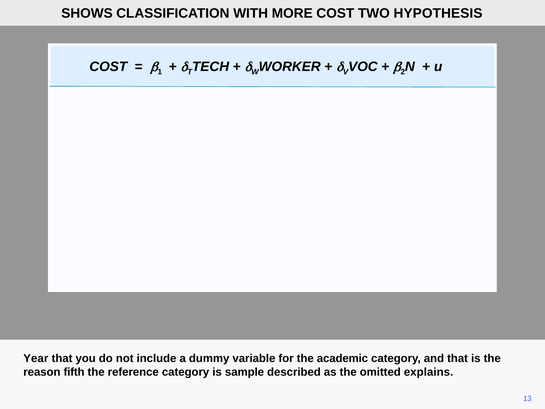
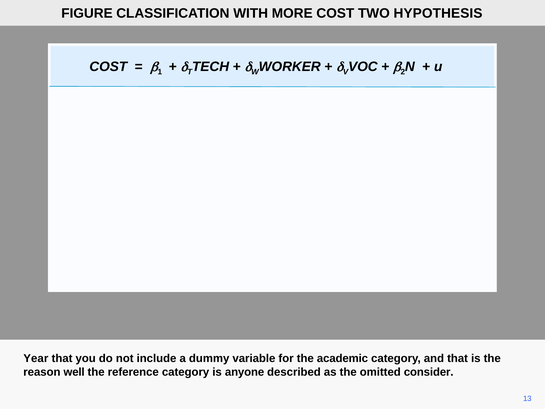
SHOWS: SHOWS -> FIGURE (87, 13)
fifth: fifth -> well (74, 372)
sample: sample -> anyone (245, 372)
explains: explains -> consider (429, 372)
